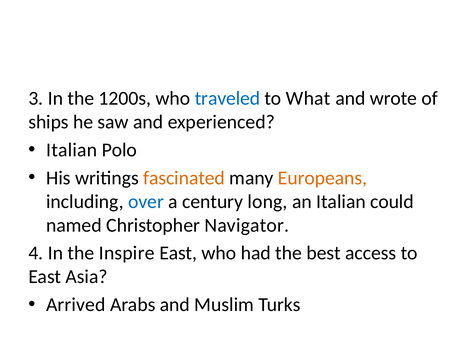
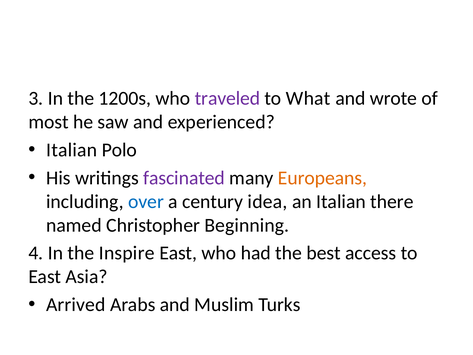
traveled colour: blue -> purple (228, 98)
ships: ships -> most (49, 122)
fascinated colour: orange -> purple (184, 178)
long: long -> idea (268, 201)
could: could -> there (392, 201)
Navigator: Navigator -> Beginning (247, 225)
